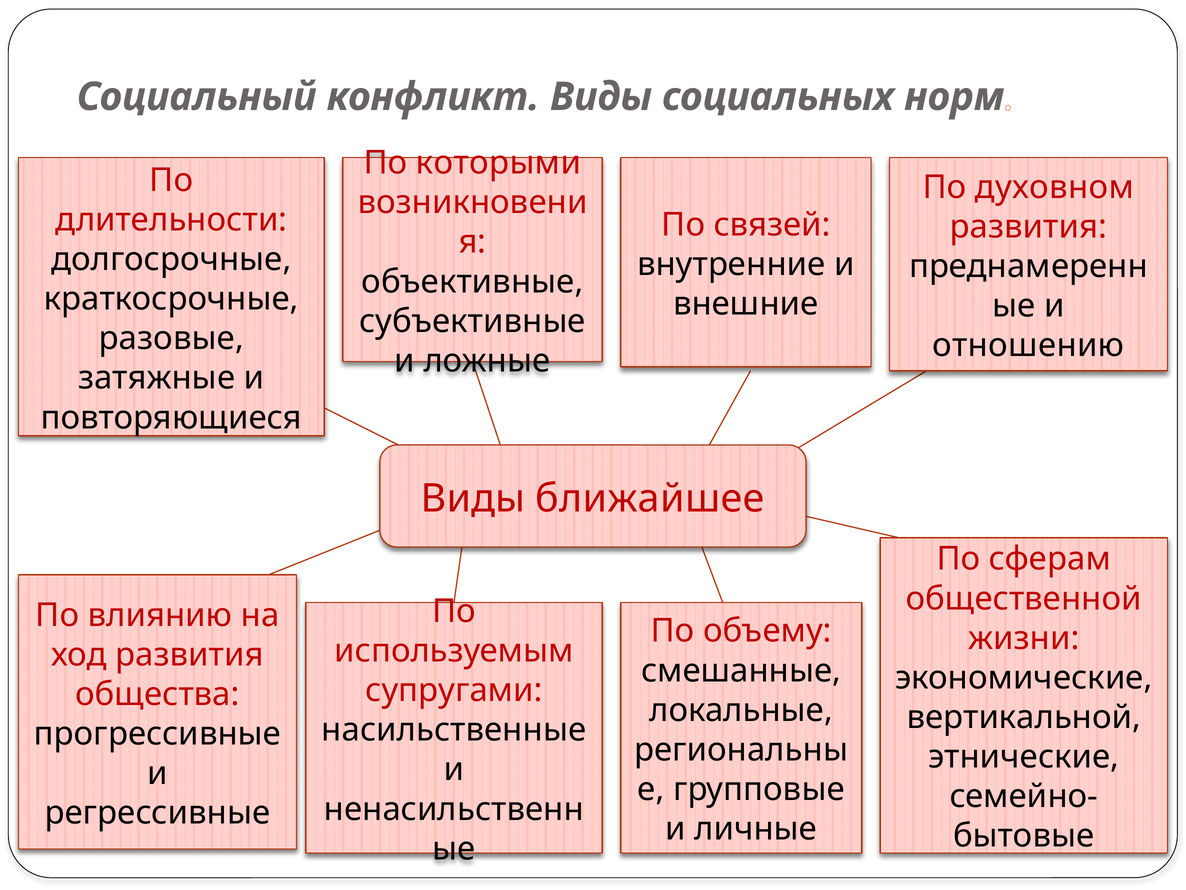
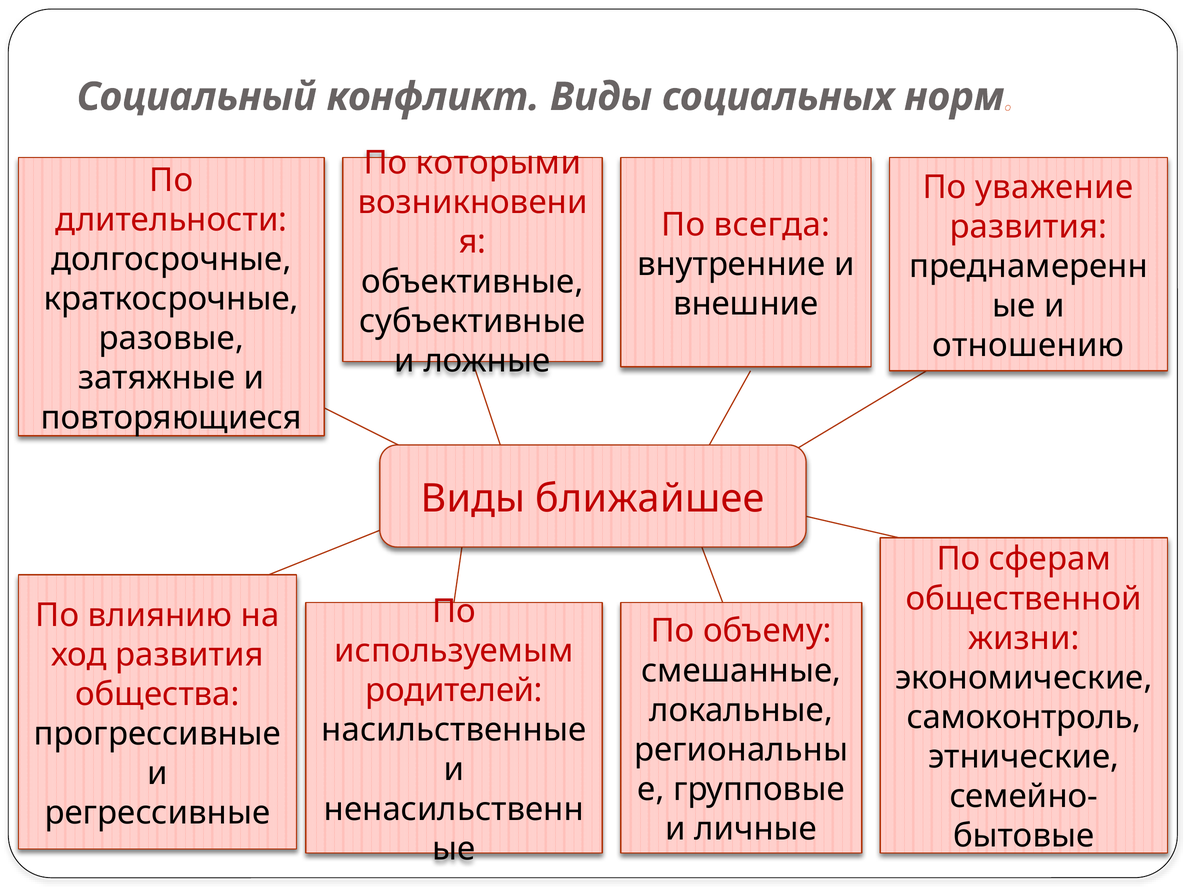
духовном: духовном -> уважение (1054, 187)
связей: связей -> всегда (772, 225)
супругами: супругами -> родителей (454, 690)
вертикальной: вертикальной -> самоконтроль (1024, 717)
